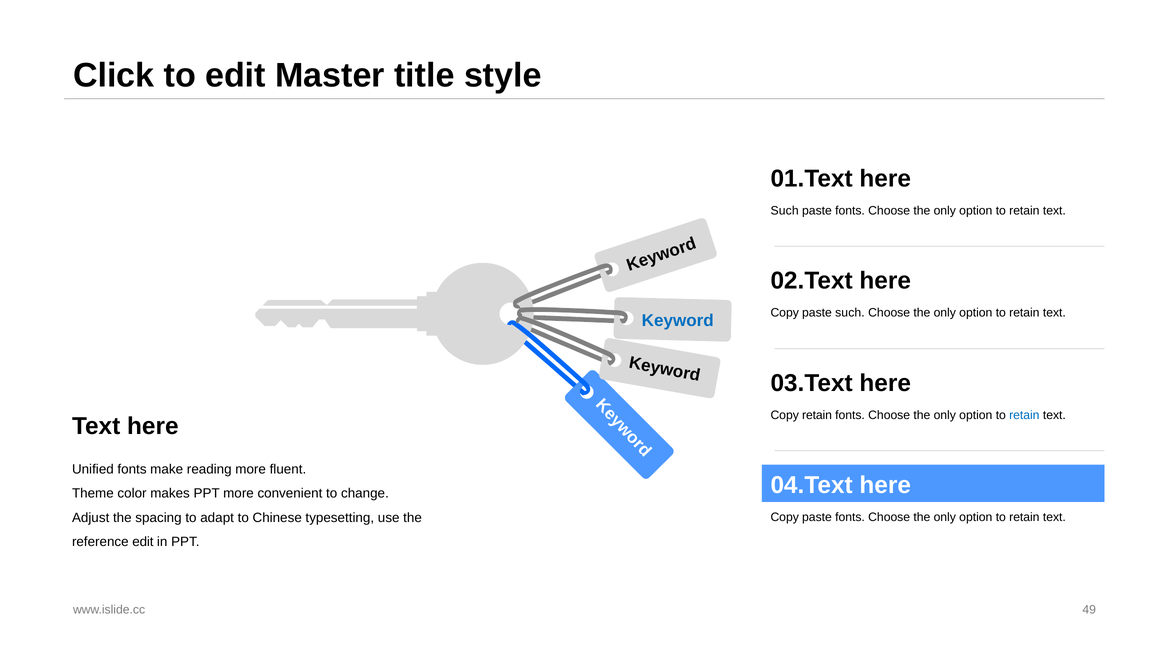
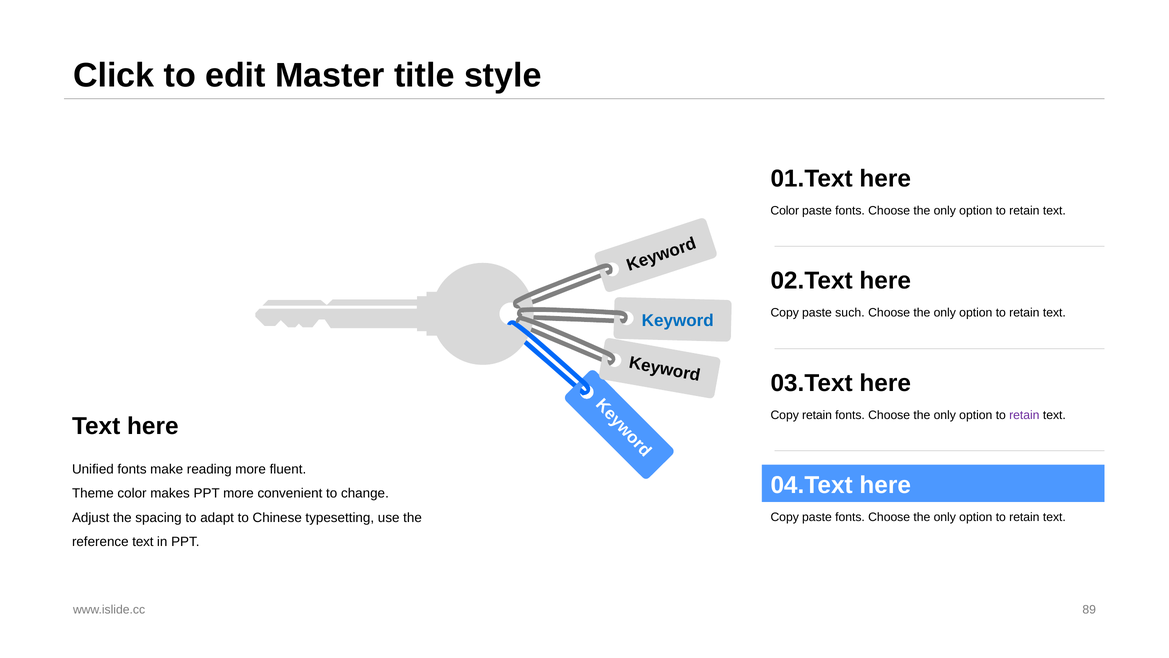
Such: Such -> Color (785, 210)
retain colour: blue -> purple (1024, 415)
reference edit: edit -> text (143, 542)
49: 49 -> 89 (1089, 609)
